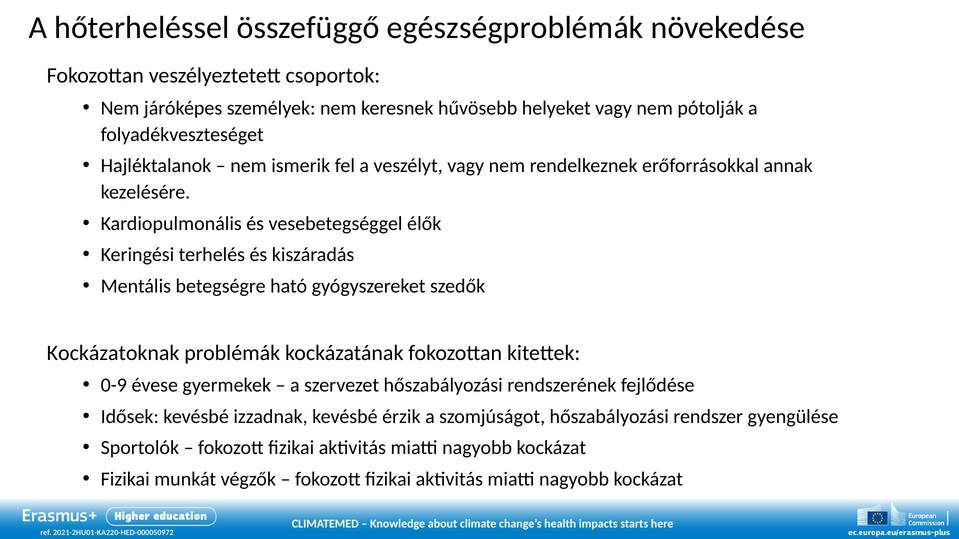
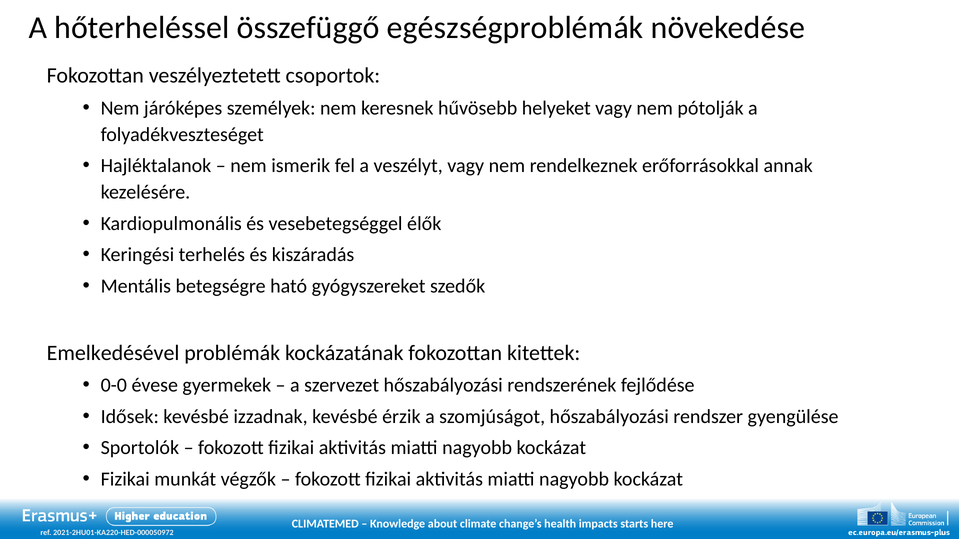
Kockázatoknak: Kockázatoknak -> Emelkedésével (113, 353)
0-9: 0-9 -> 0-0 (114, 386)
